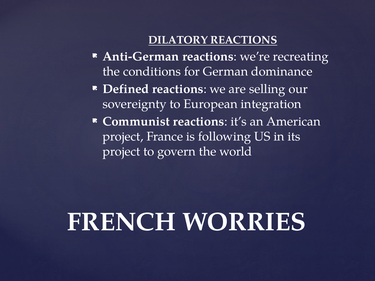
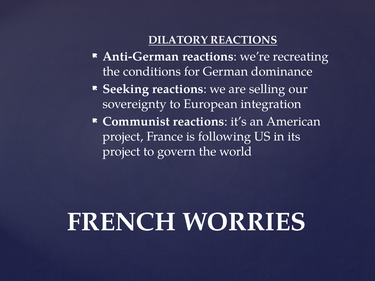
Defined: Defined -> Seeking (126, 89)
